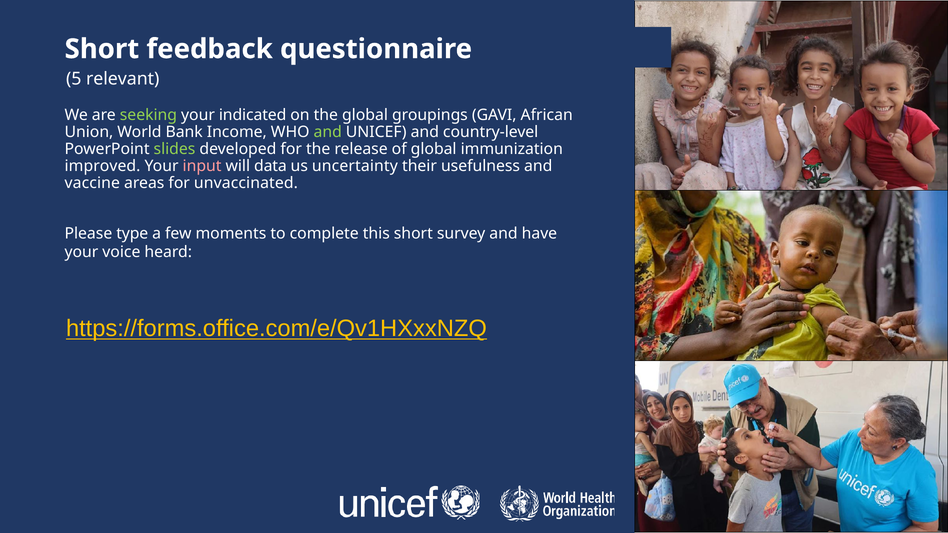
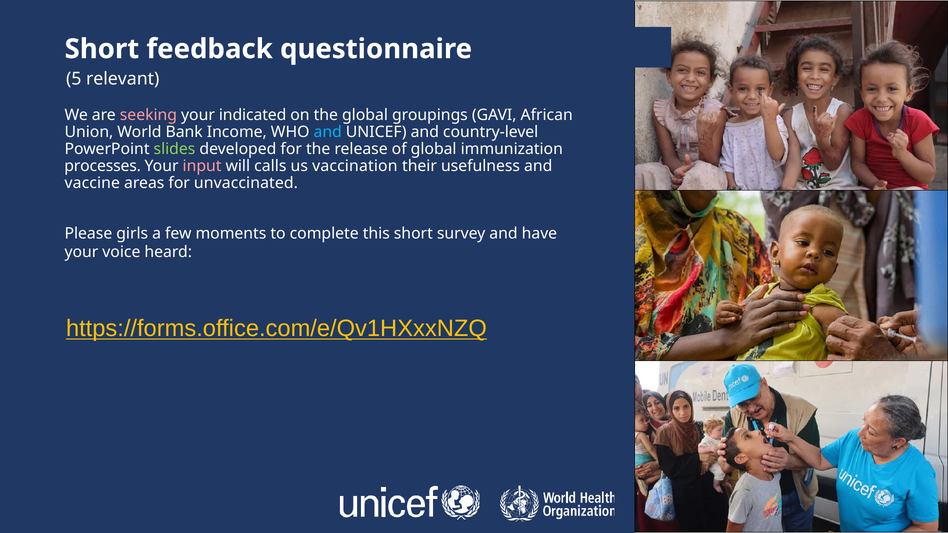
seeking colour: light green -> pink (148, 115)
and colour: light green -> light blue (328, 132)
improved: improved -> processes (103, 166)
data: data -> calls (270, 166)
uncertainty: uncertainty -> vaccination (355, 166)
type: type -> girls (132, 233)
